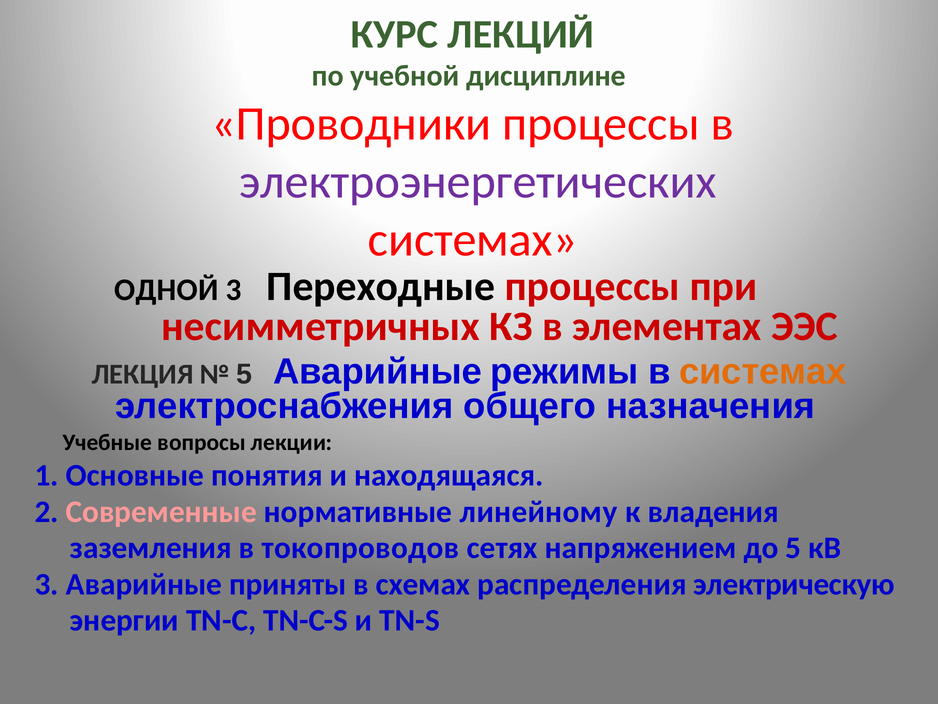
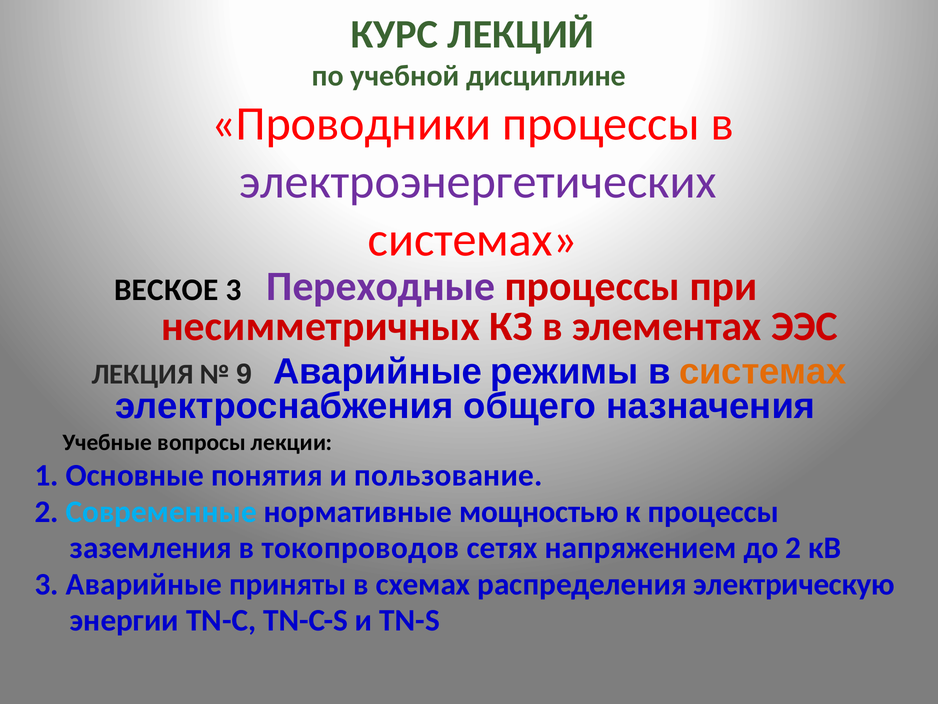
ОДНОЙ: ОДНОЙ -> ВЕСКОЕ (166, 290)
Переходные colour: black -> purple (381, 286)
5: 5 -> 9 (244, 374)
находящаяся: находящаяся -> пользование (449, 475)
Современные colour: pink -> light blue (161, 511)
линейному: линейному -> мощностью (539, 511)
к владения: владения -> процессы (713, 511)
до 5: 5 -> 2 (793, 548)
